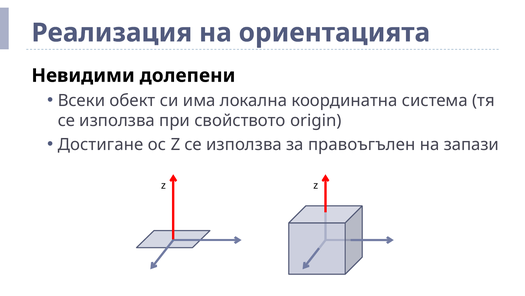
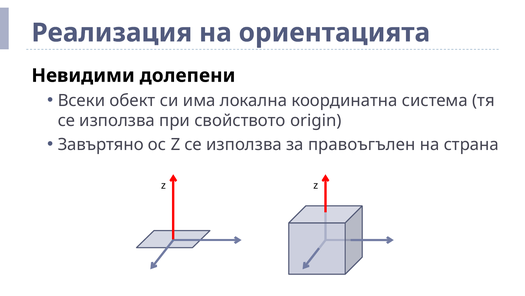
Достигане: Достигане -> Завъртяно (101, 144)
запази: запази -> страна (471, 144)
